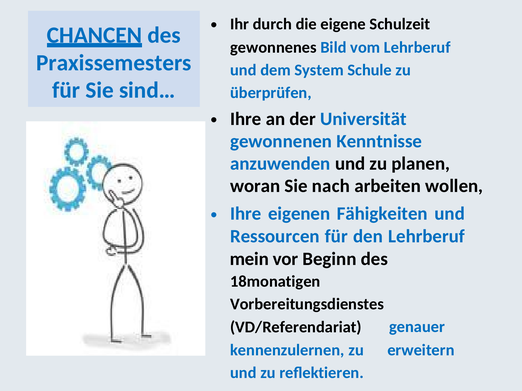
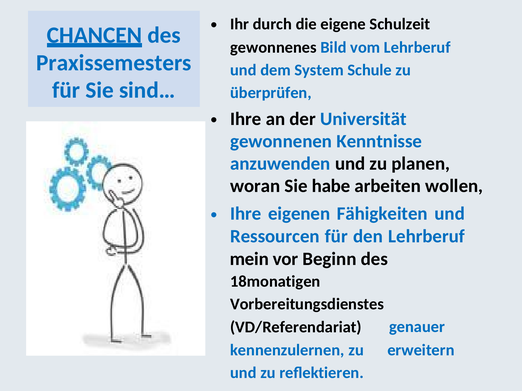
nach: nach -> habe (331, 186)
